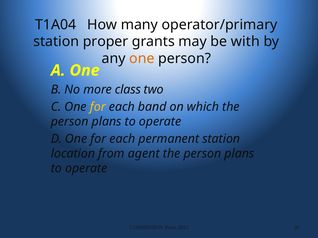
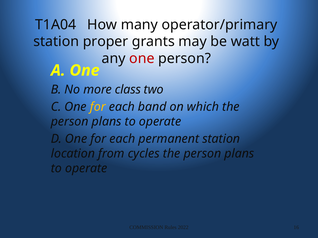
with: with -> watt (245, 42)
one colour: orange -> red (142, 59)
agent: agent -> cycles (144, 154)
